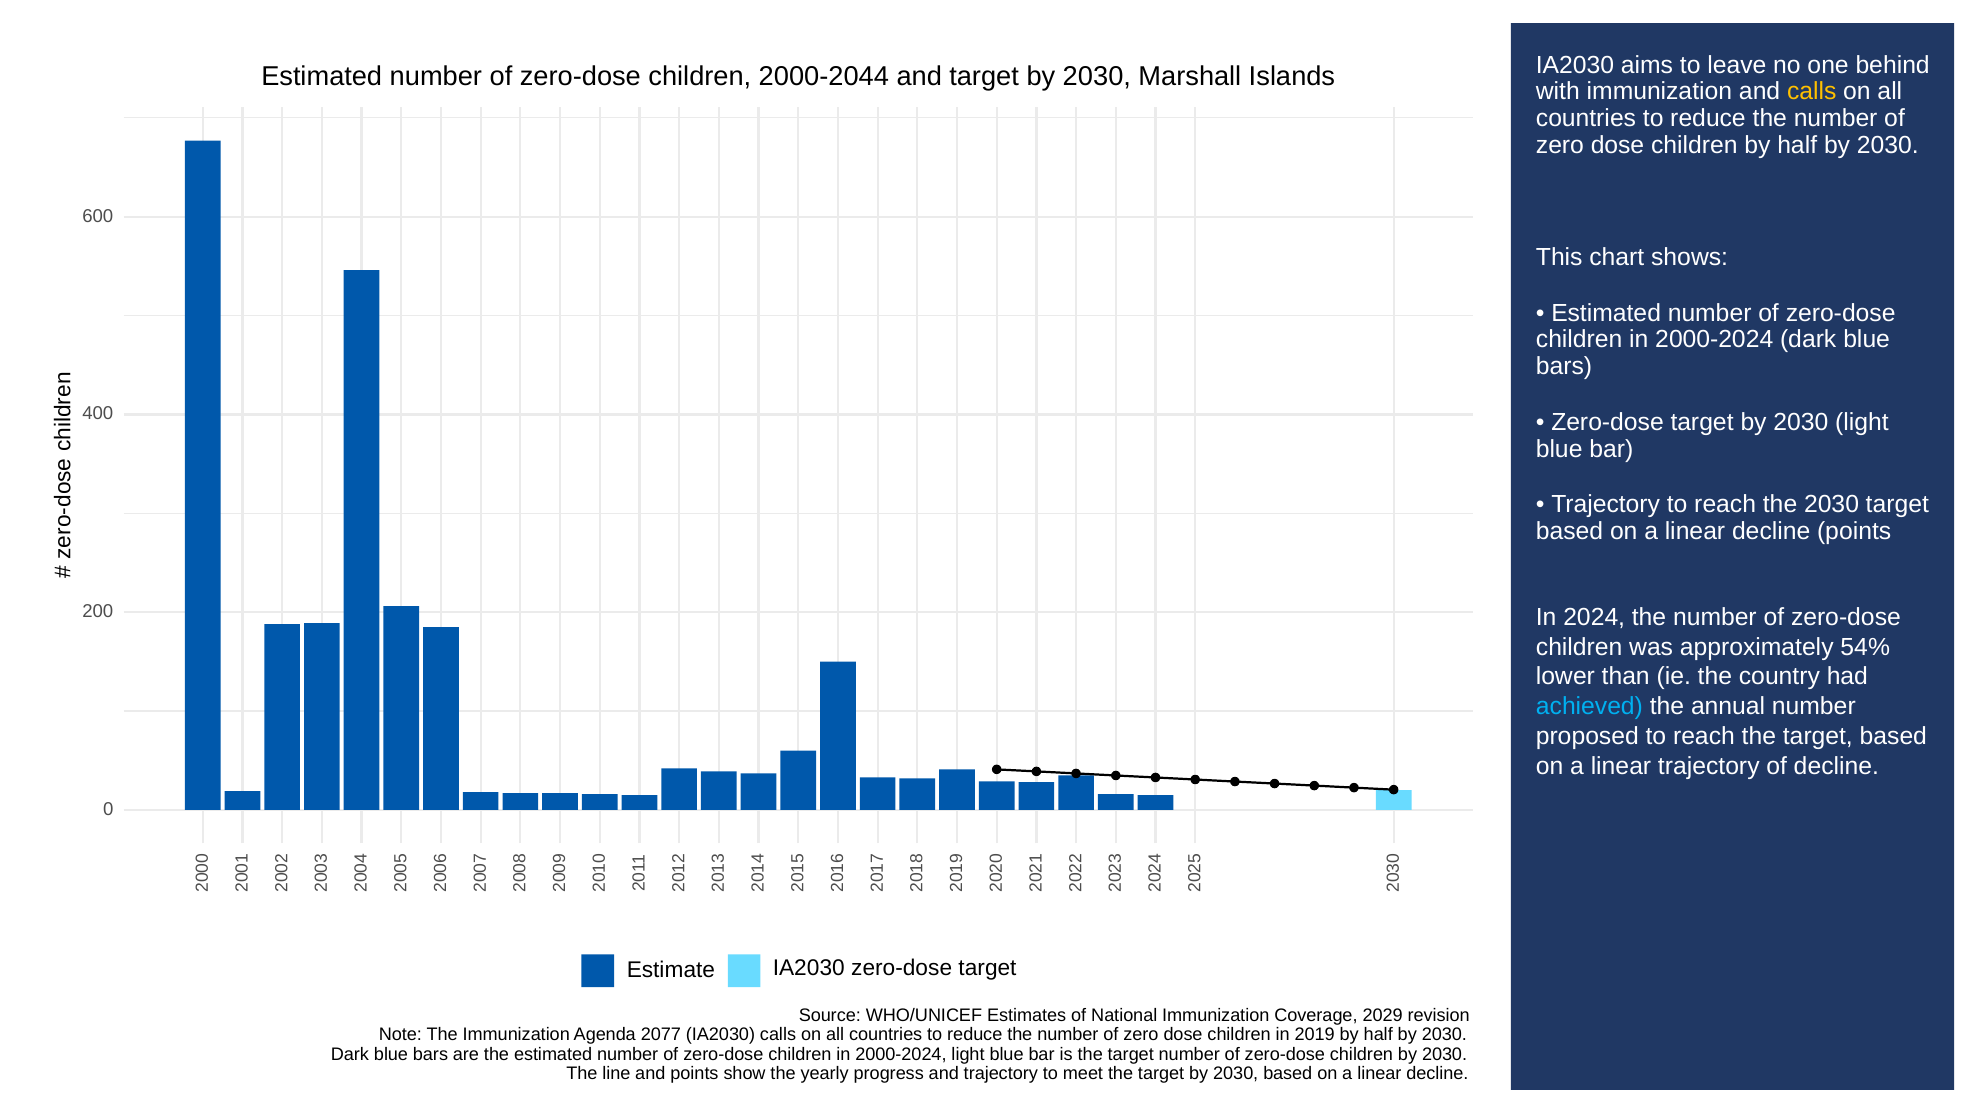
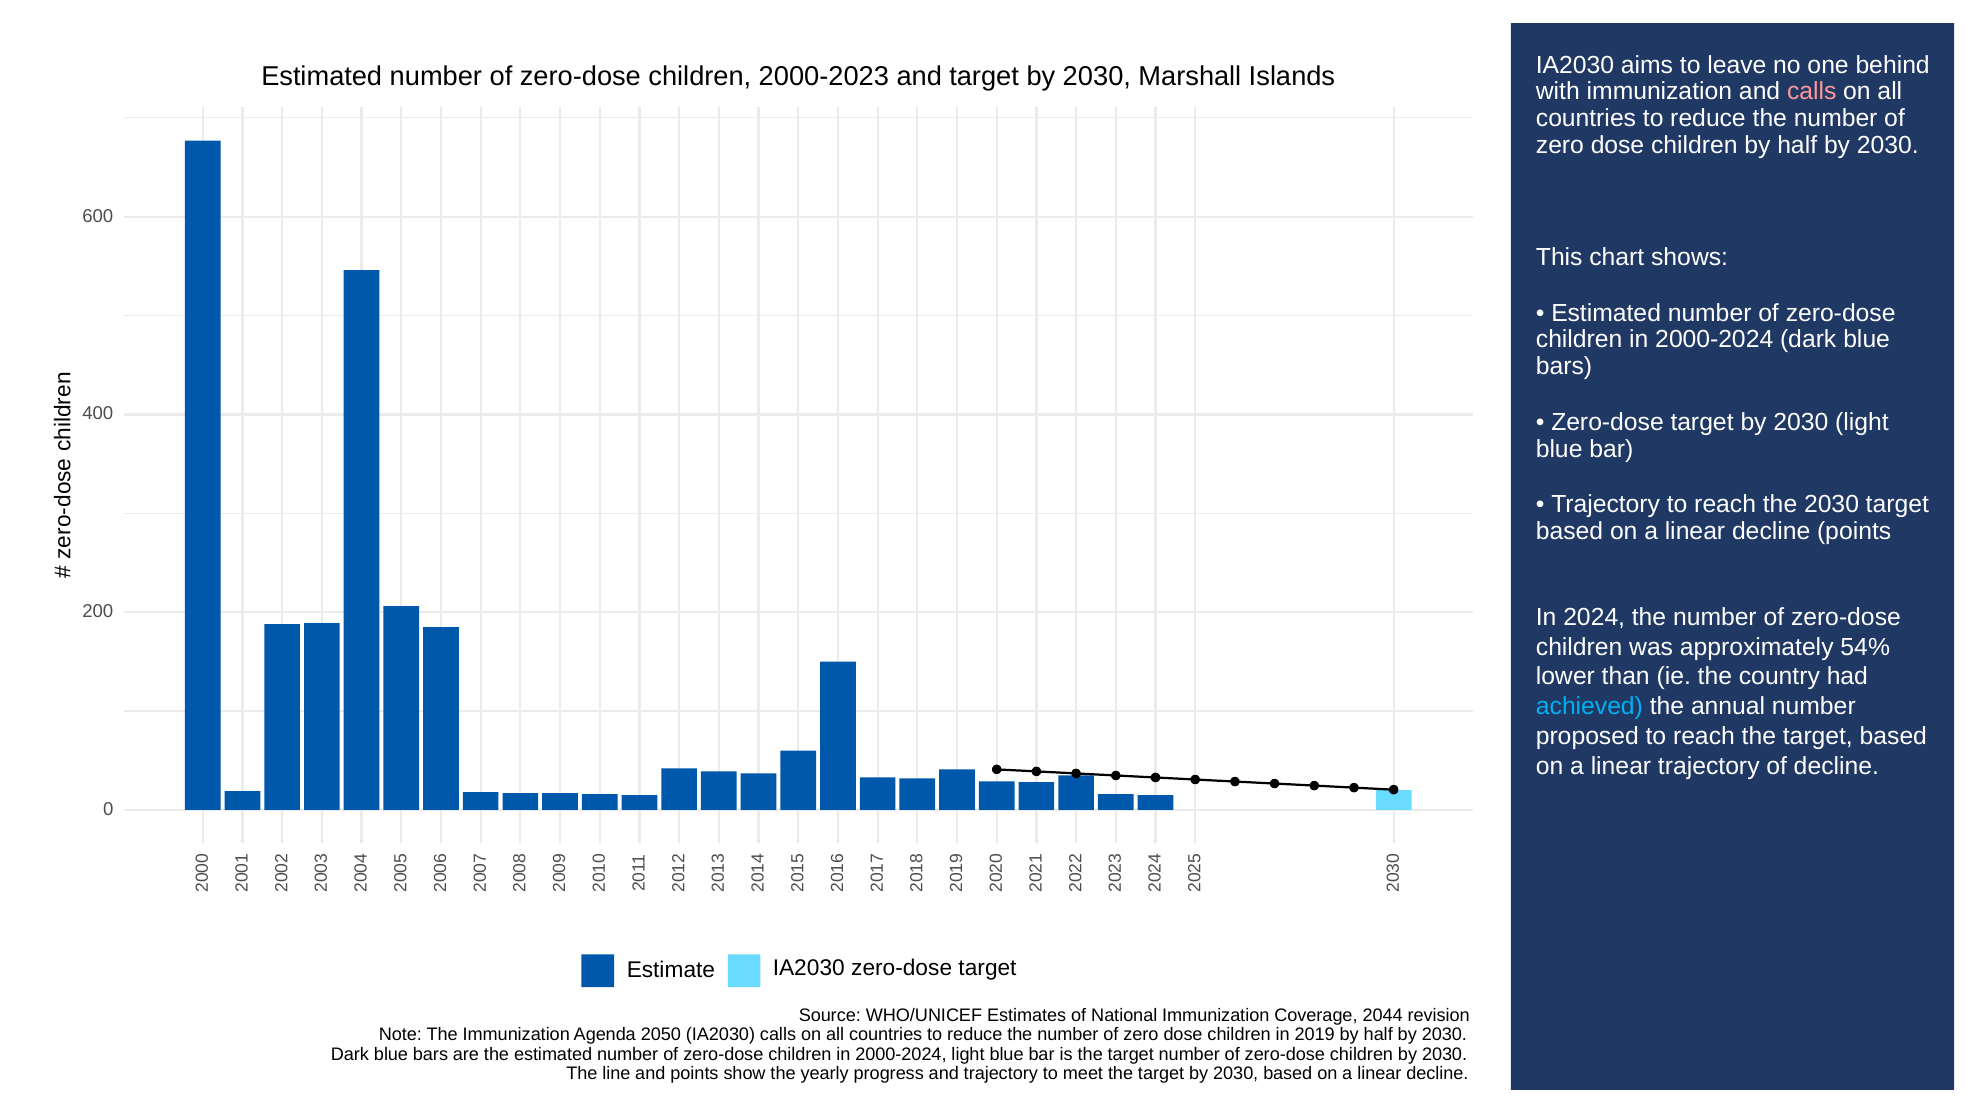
2000-2044: 2000-2044 -> 2000-2023 (824, 77)
calls colour: yellow -> pink (1812, 92)
2029: 2029 -> 2044 (1383, 1015)
2077: 2077 -> 2050 (661, 1035)
